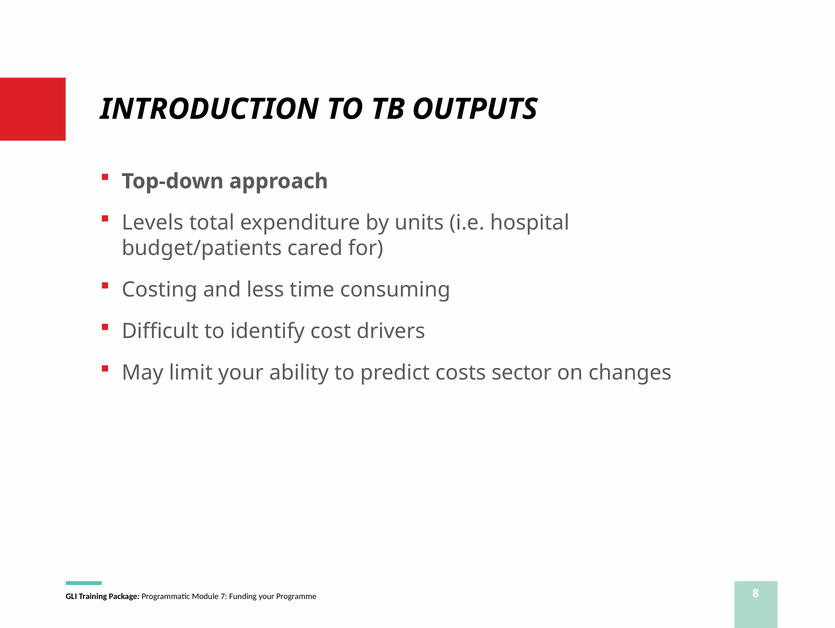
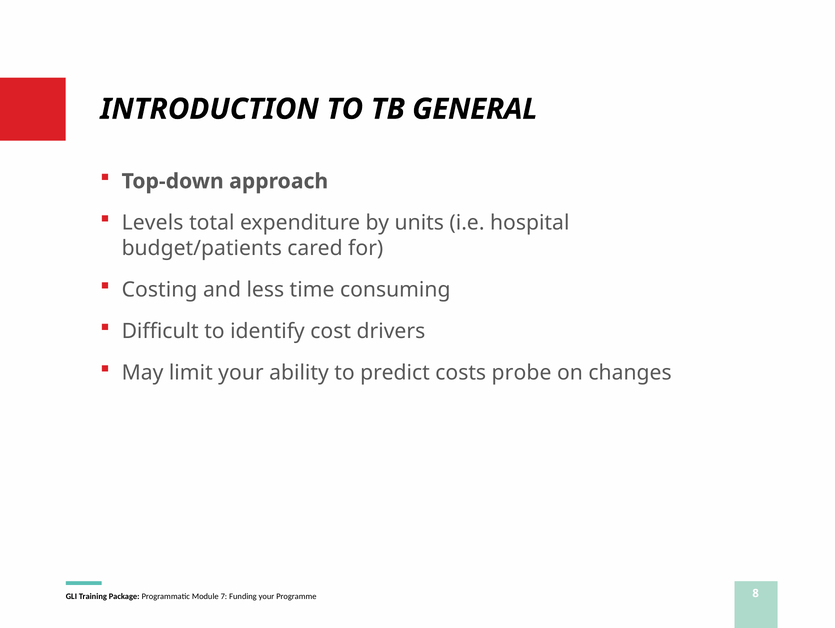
OUTPUTS: OUTPUTS -> GENERAL (475, 109)
sector: sector -> probe (521, 373)
